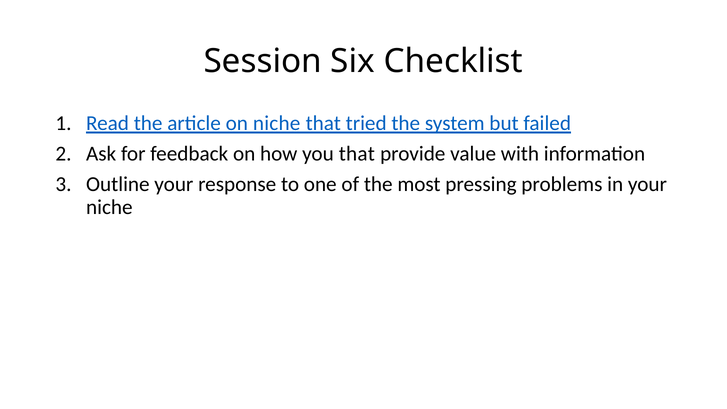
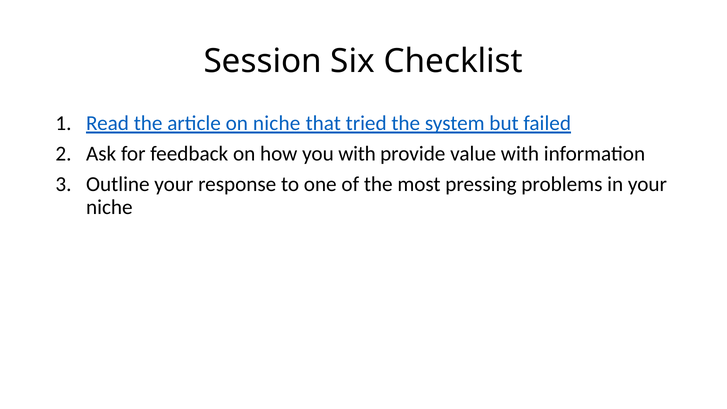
you that: that -> with (357, 154)
